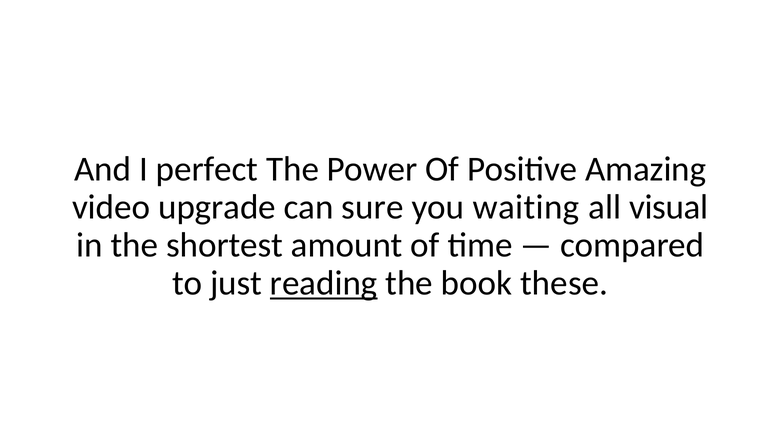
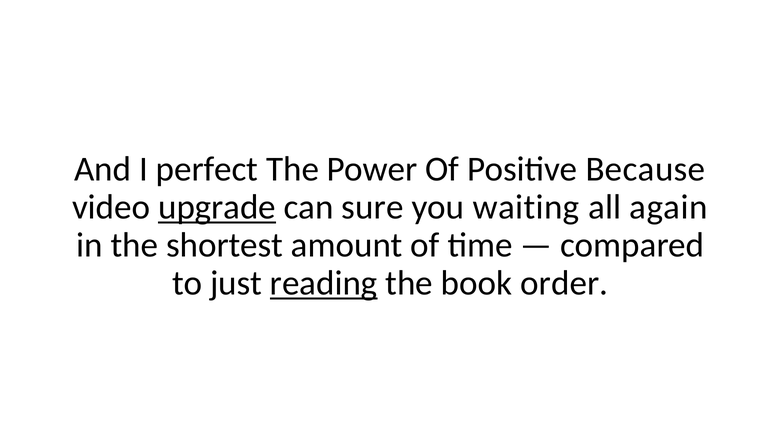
Amazing: Amazing -> Because (645, 169)
upgrade underline: none -> present (217, 207)
visual: visual -> again (668, 207)
these: these -> order (564, 283)
